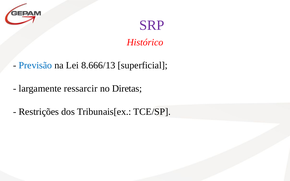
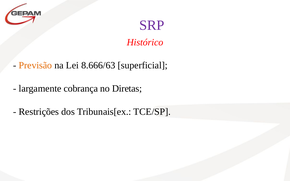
Previsão colour: blue -> orange (35, 65)
8.666/13: 8.666/13 -> 8.666/63 (98, 65)
ressarcir: ressarcir -> cobrança (81, 89)
